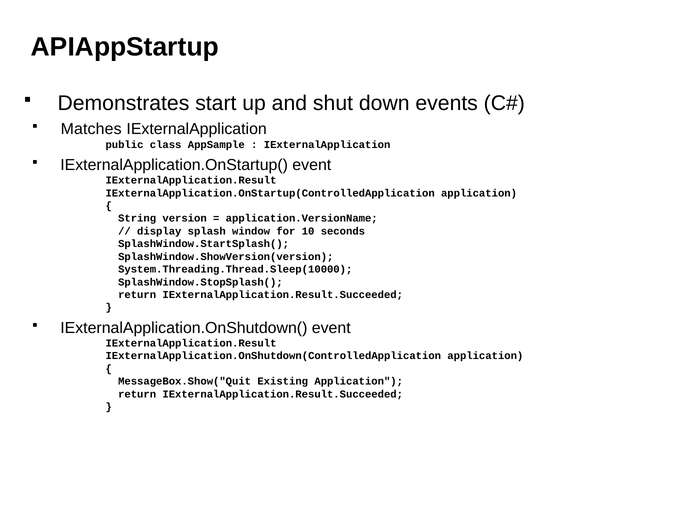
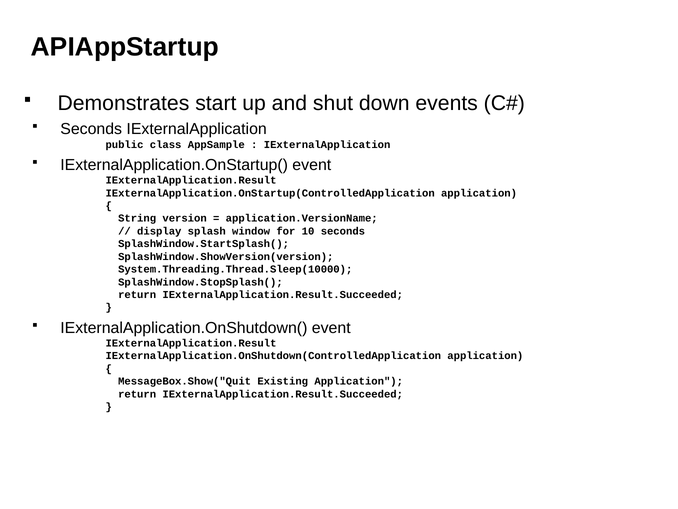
Matches: Matches -> Seconds (91, 129)
